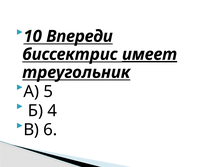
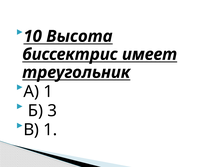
Впереди: Впереди -> Высота (79, 36)
имеет underline: present -> none (150, 54)
А 5: 5 -> 1 (48, 92)
4: 4 -> 3 (52, 111)
В 6: 6 -> 1 (50, 130)
